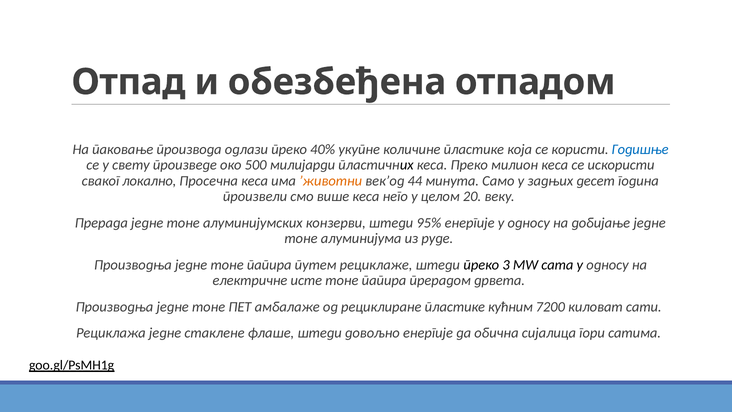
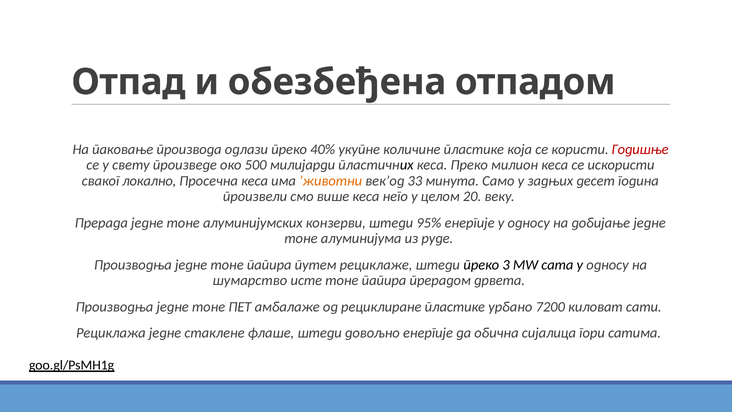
Годишње colour: blue -> red (640, 149)
44: 44 -> 33 (415, 181)
електричне: електричне -> шумарство (250, 280)
кућним: кућним -> урбано (510, 307)
